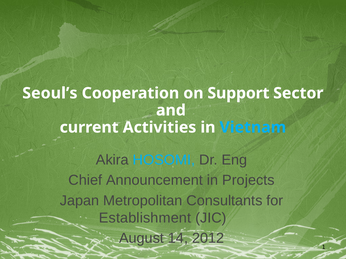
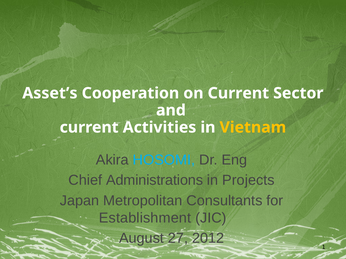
Seoul’s: Seoul’s -> Asset’s (50, 93)
on Support: Support -> Current (238, 93)
Vietnam colour: light blue -> yellow (253, 128)
Announcement: Announcement -> Administrations (155, 181)
14: 14 -> 27 (178, 239)
